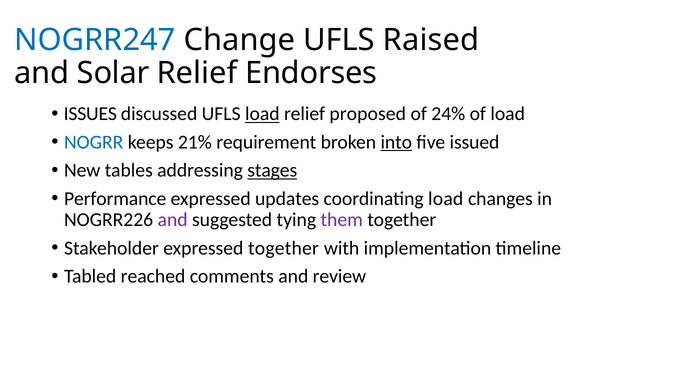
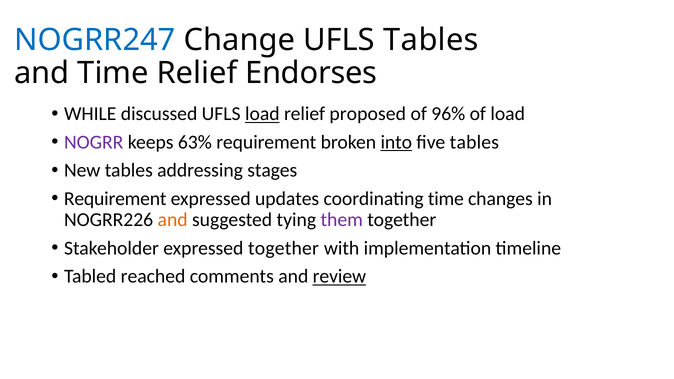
UFLS Raised: Raised -> Tables (431, 40)
and Solar: Solar -> Time (113, 73)
ISSUES: ISSUES -> WHILE (90, 114)
24%: 24% -> 96% (448, 114)
NOGRR colour: blue -> purple (94, 142)
21%: 21% -> 63% (195, 142)
five issued: issued -> tables (474, 142)
stages underline: present -> none (272, 170)
Performance: Performance -> Requirement (115, 199)
coordinating load: load -> time (446, 199)
and colour: purple -> orange (173, 220)
review underline: none -> present (339, 276)
